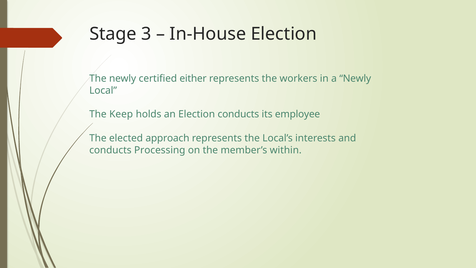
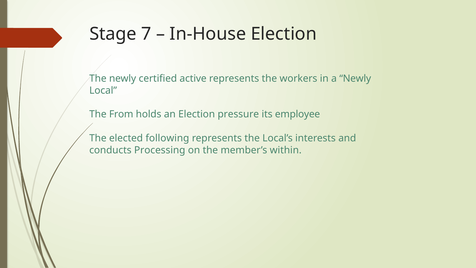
3: 3 -> 7 (146, 34)
either: either -> active (193, 79)
Keep: Keep -> From (121, 114)
Election conducts: conducts -> pressure (238, 114)
approach: approach -> following (167, 138)
